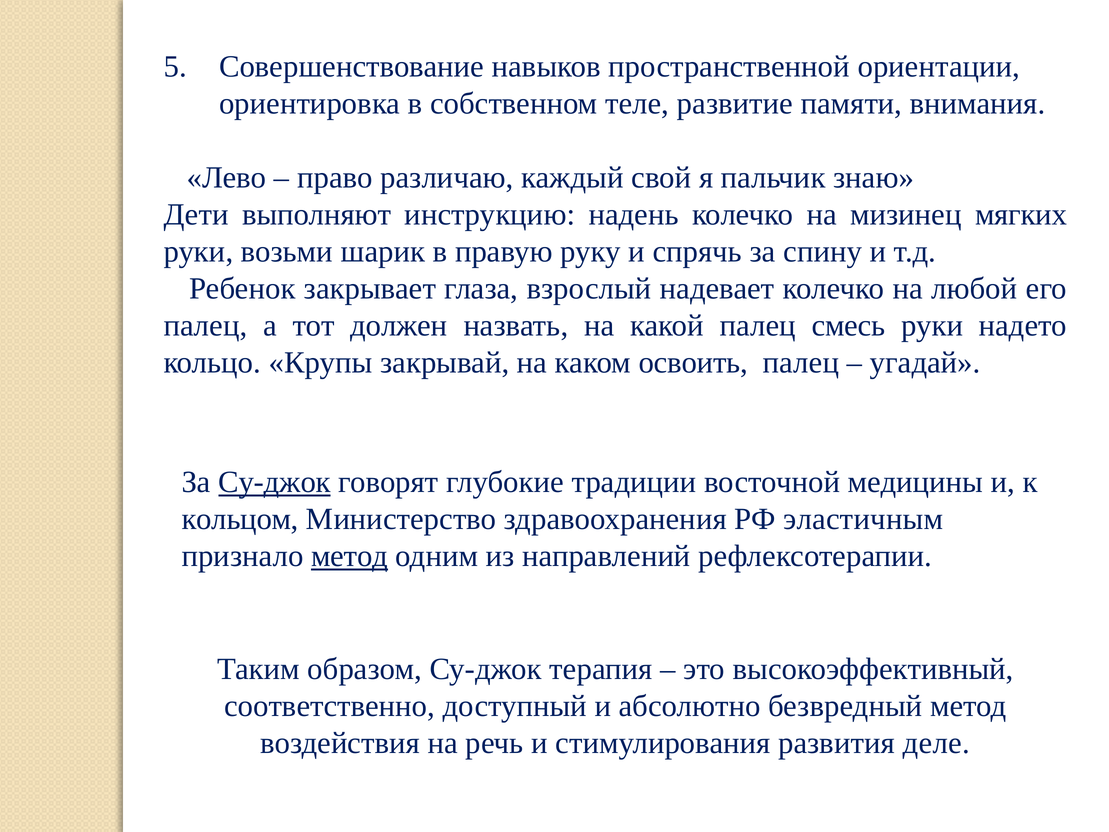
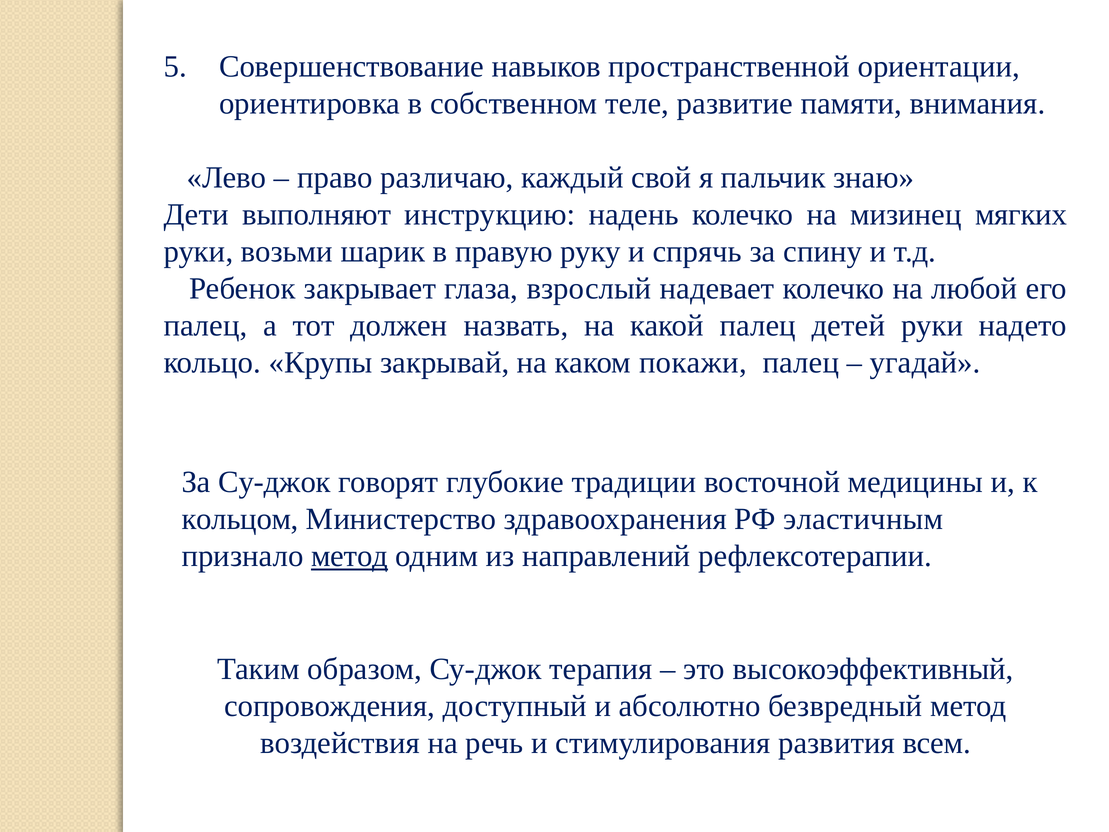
смесь: смесь -> детей (848, 325)
освоить: освоить -> покажи (693, 362)
Су-джок underline: present -> none (275, 482)
соответственно: соответственно -> сопровождения (330, 706)
деле: деле -> всем (937, 743)
